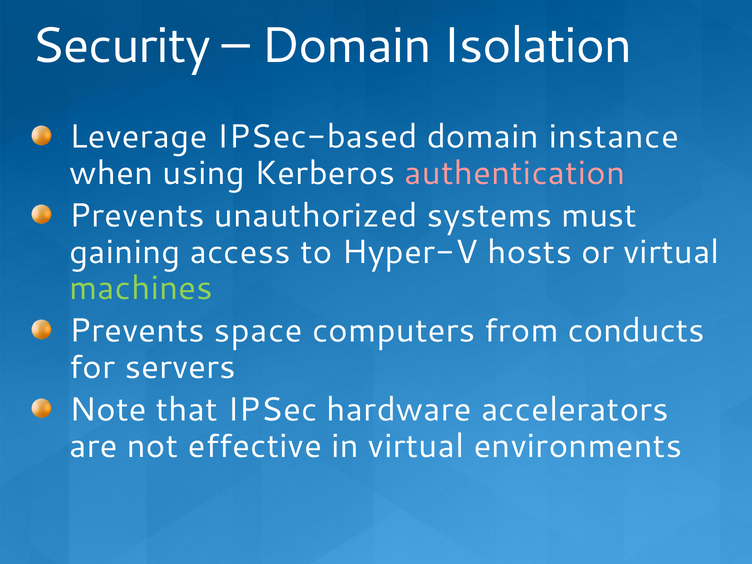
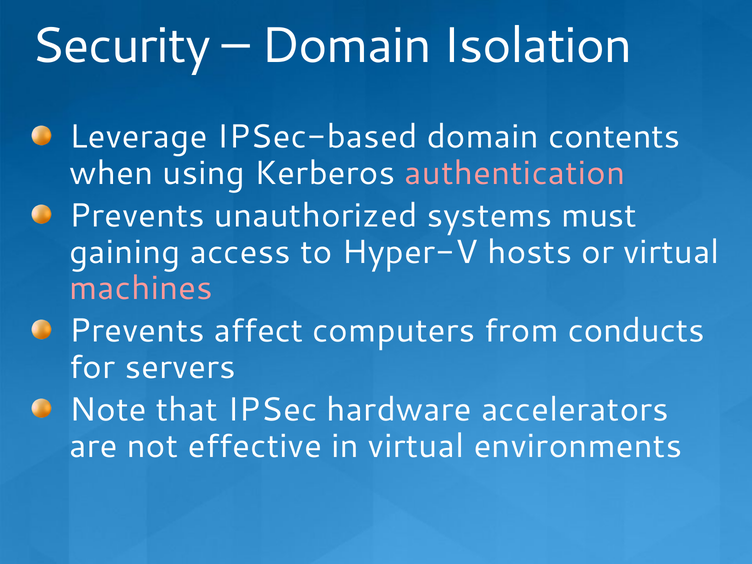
instance: instance -> contents (614, 137)
machines colour: light green -> pink (141, 288)
space: space -> affect (259, 331)
